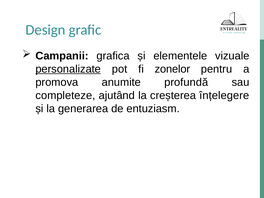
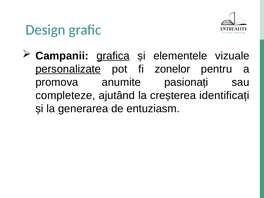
grafica underline: none -> present (113, 56)
profundă: profundă -> pasionați (186, 82)
înțelegere: înțelegere -> identificați (224, 95)
